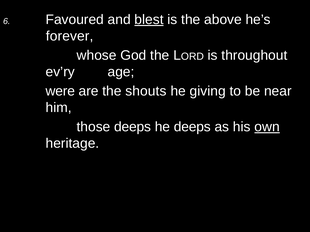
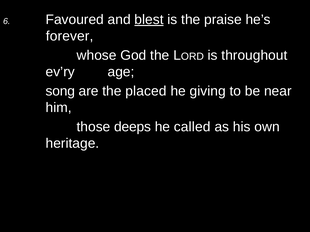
above: above -> praise (223, 20)
were: were -> song (60, 91)
shouts: shouts -> placed (146, 91)
he deeps: deeps -> called (192, 127)
own underline: present -> none (267, 127)
